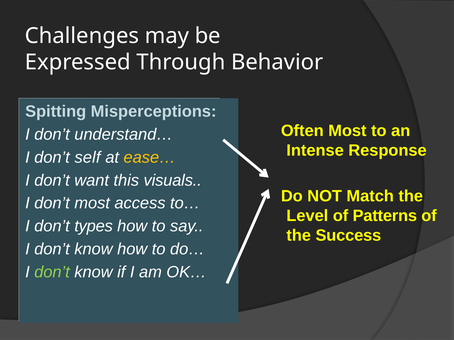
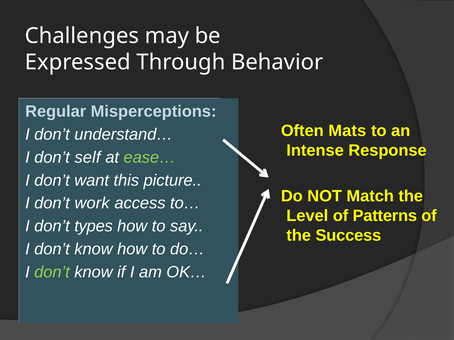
Spitting: Spitting -> Regular (56, 112)
Often Most: Most -> Mats (347, 131)
ease… colour: yellow -> light green (150, 158)
visuals: visuals -> picture (173, 181)
don’t most: most -> work (92, 204)
